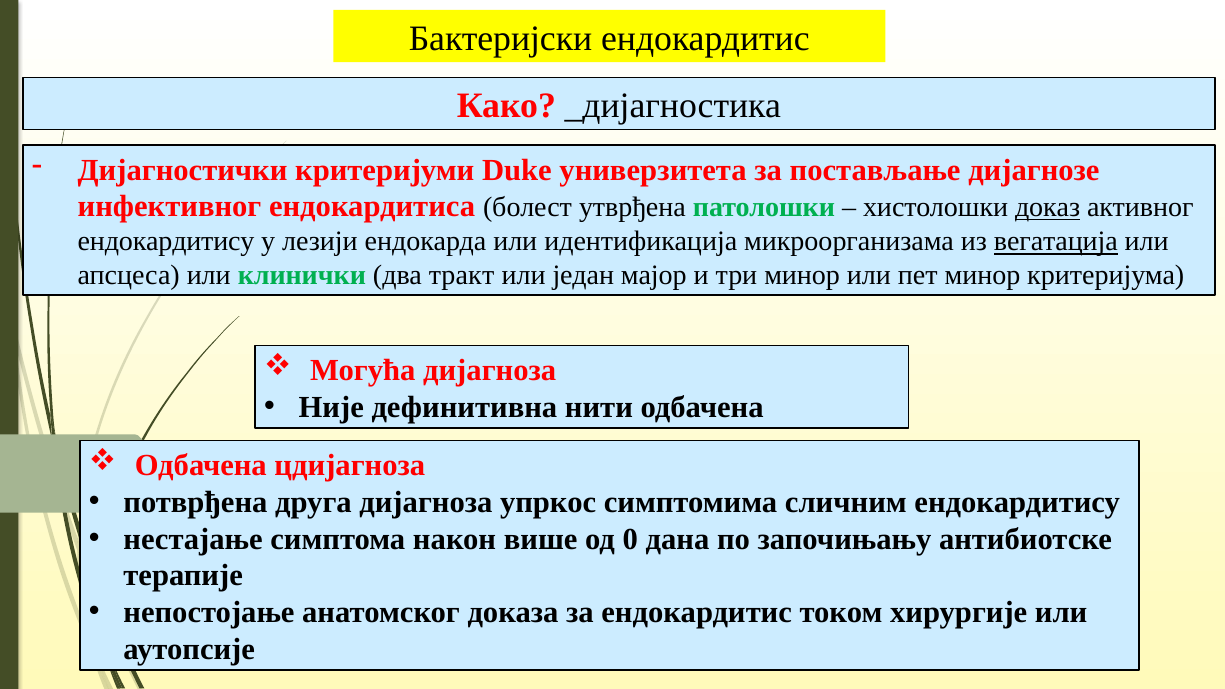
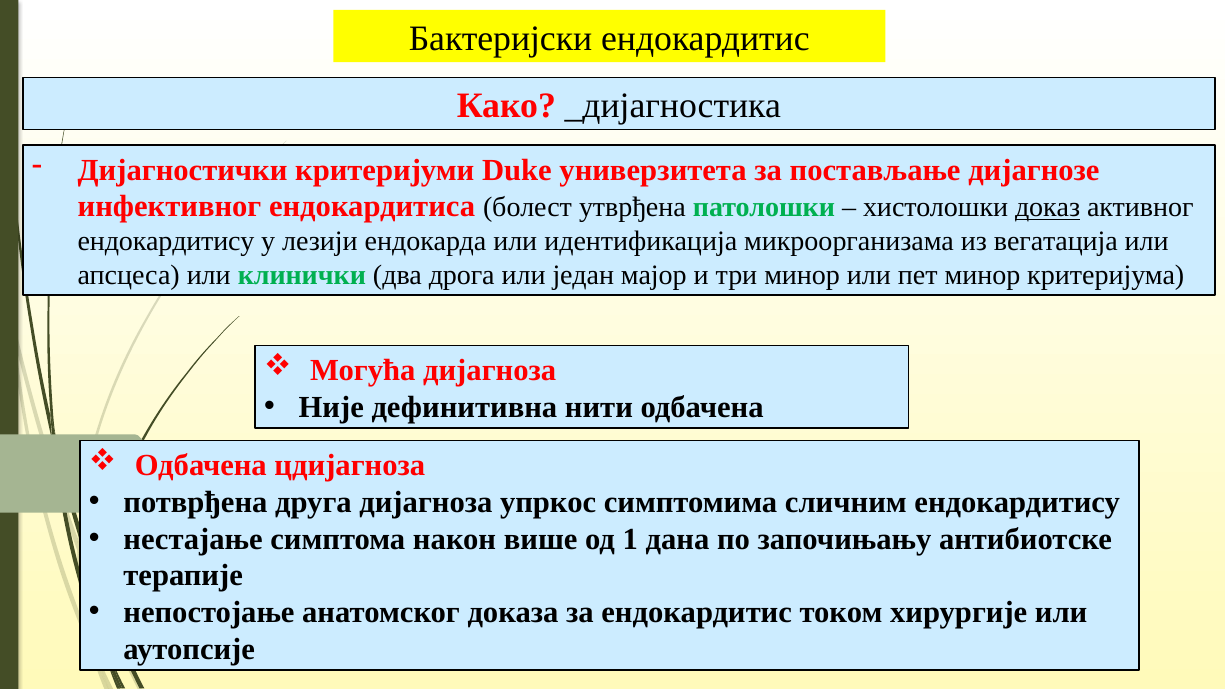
вегатација underline: present -> none (1056, 242)
тракт: тракт -> дрога (462, 275)
0: 0 -> 1 (630, 539)
